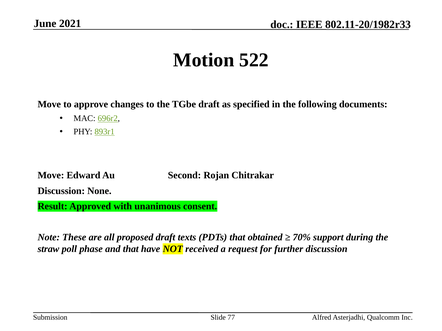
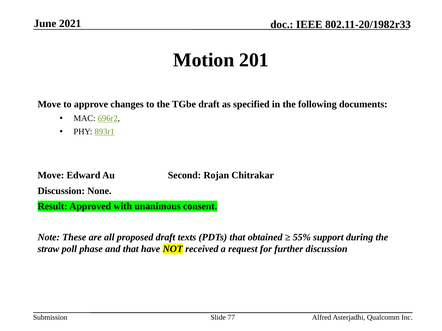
522: 522 -> 201 (254, 60)
70%: 70% -> 55% (302, 238)
